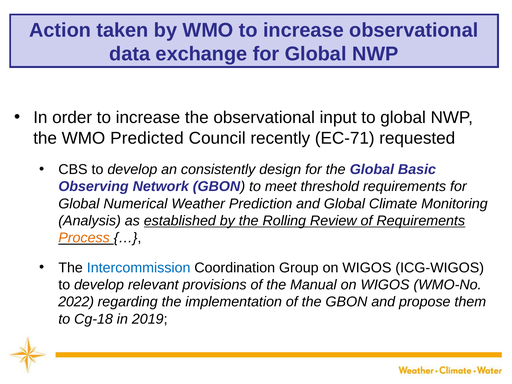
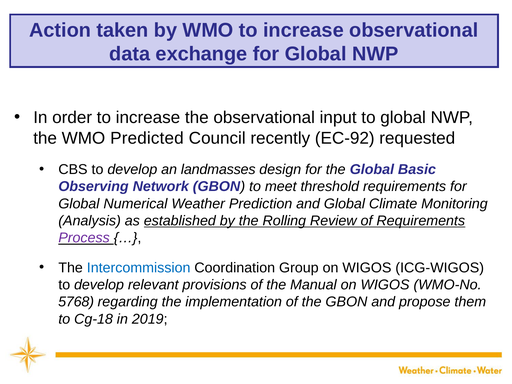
EC-71: EC-71 -> EC-92 (345, 138)
consistently: consistently -> landmasses (218, 169)
Process colour: orange -> purple (84, 238)
2022: 2022 -> 5768 (76, 302)
